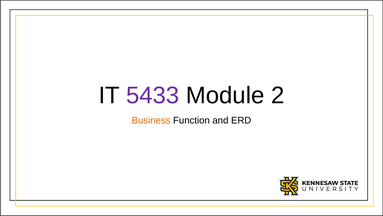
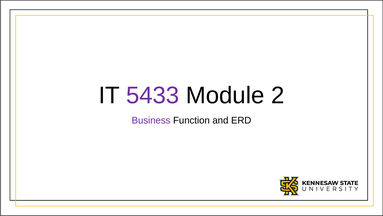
Business colour: orange -> purple (151, 120)
